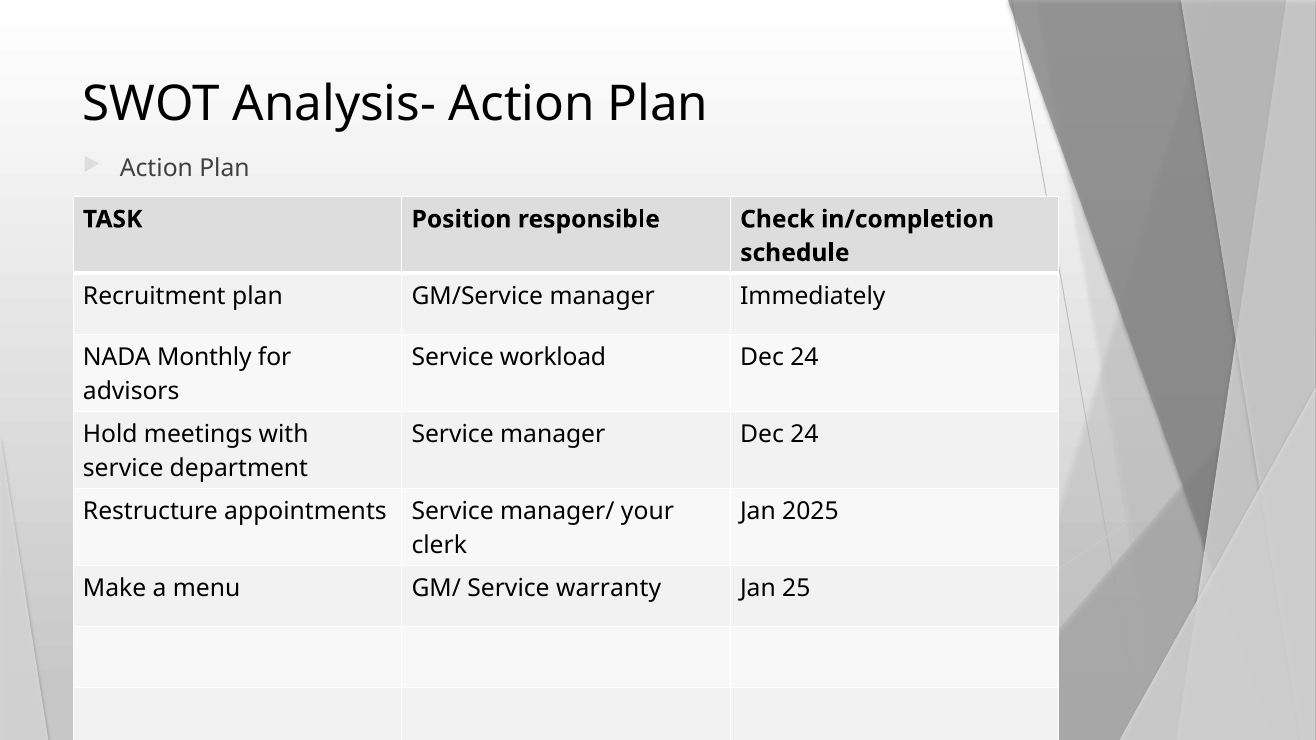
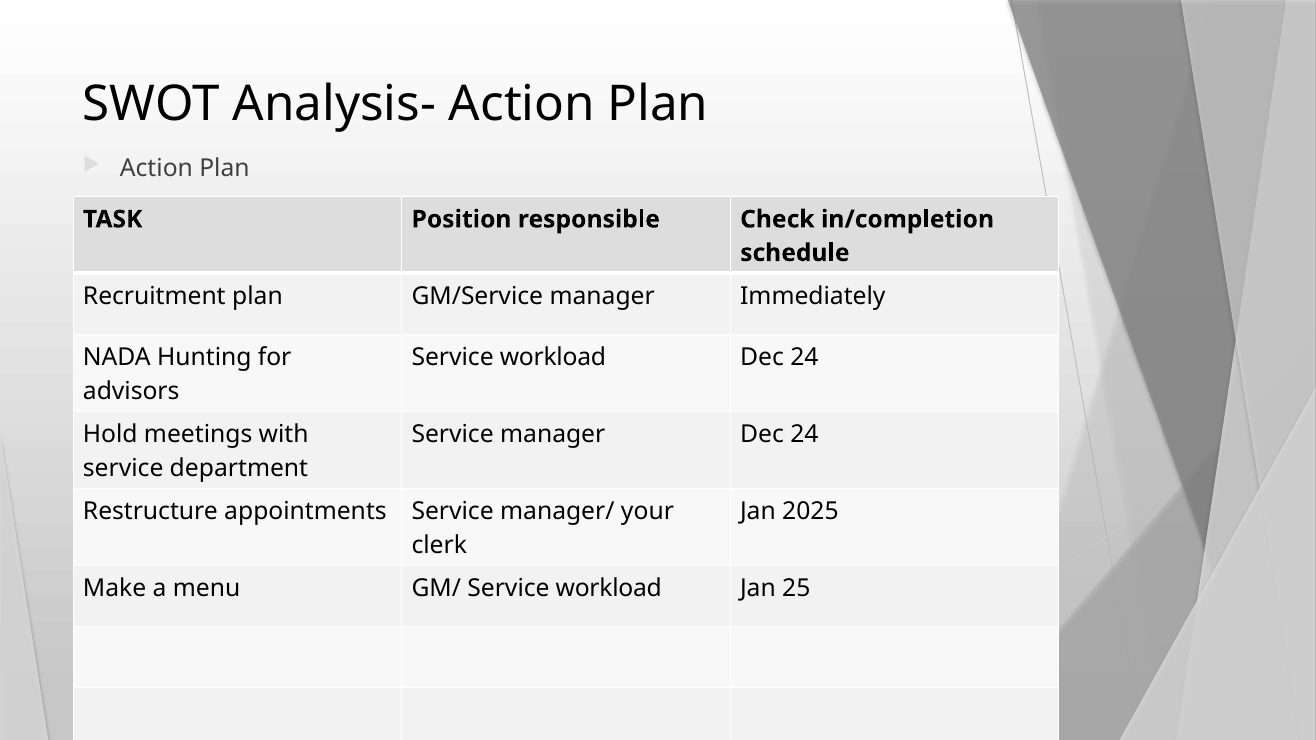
Monthly: Monthly -> Hunting (204, 357)
GM/ Service warranty: warranty -> workload (609, 589)
